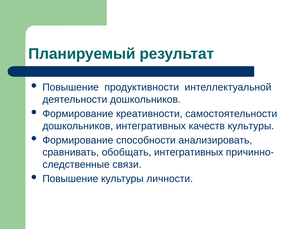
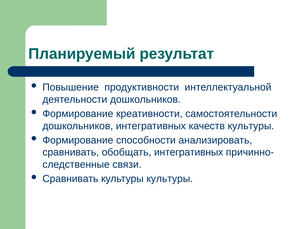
Повышение: Повышение -> Сравнивать (70, 179)
культуры личности: личности -> культуры (170, 179)
